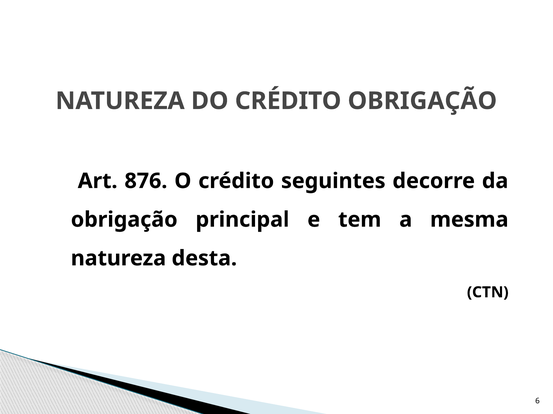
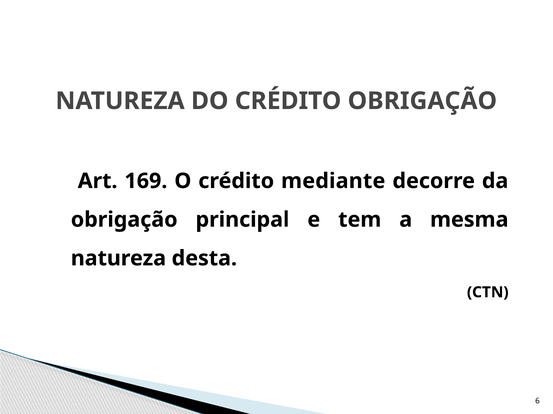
876: 876 -> 169 (146, 181)
seguintes: seguintes -> mediante (333, 181)
